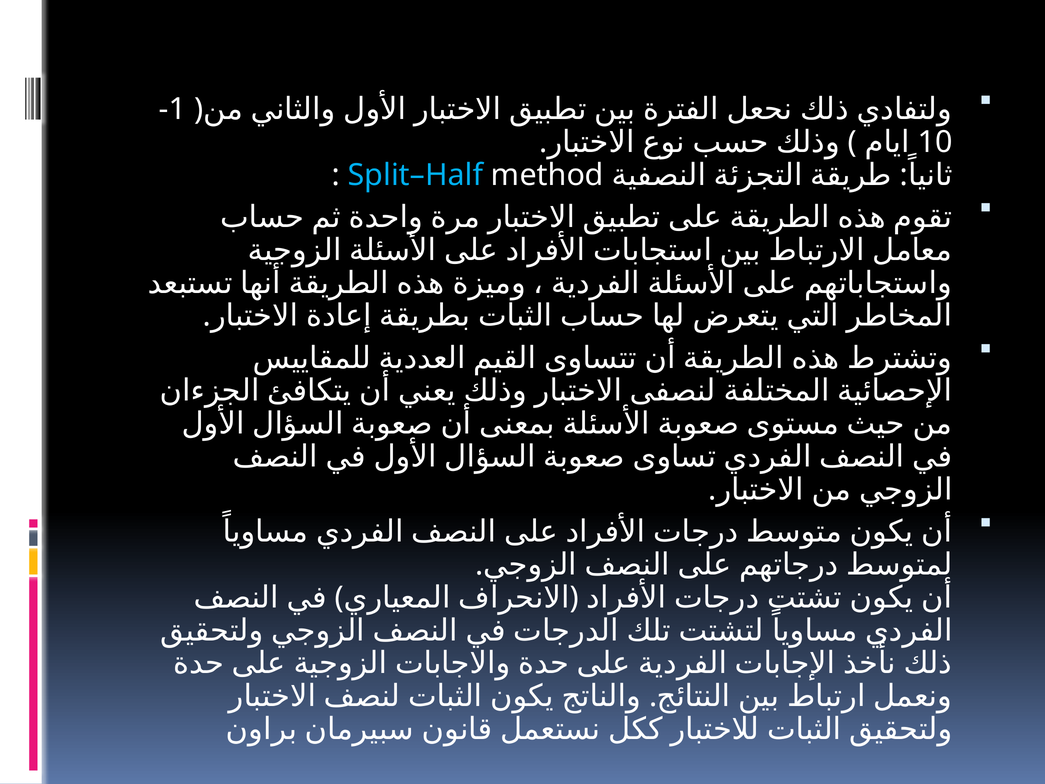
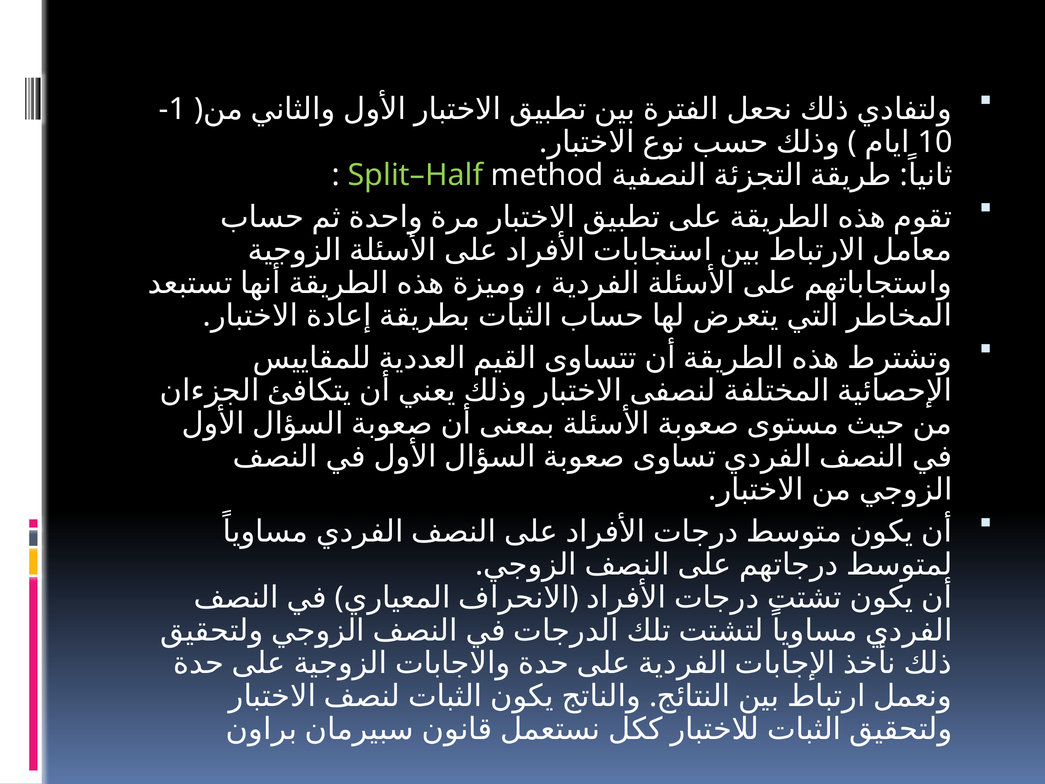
Split–Half colour: light blue -> light green (415, 175)
